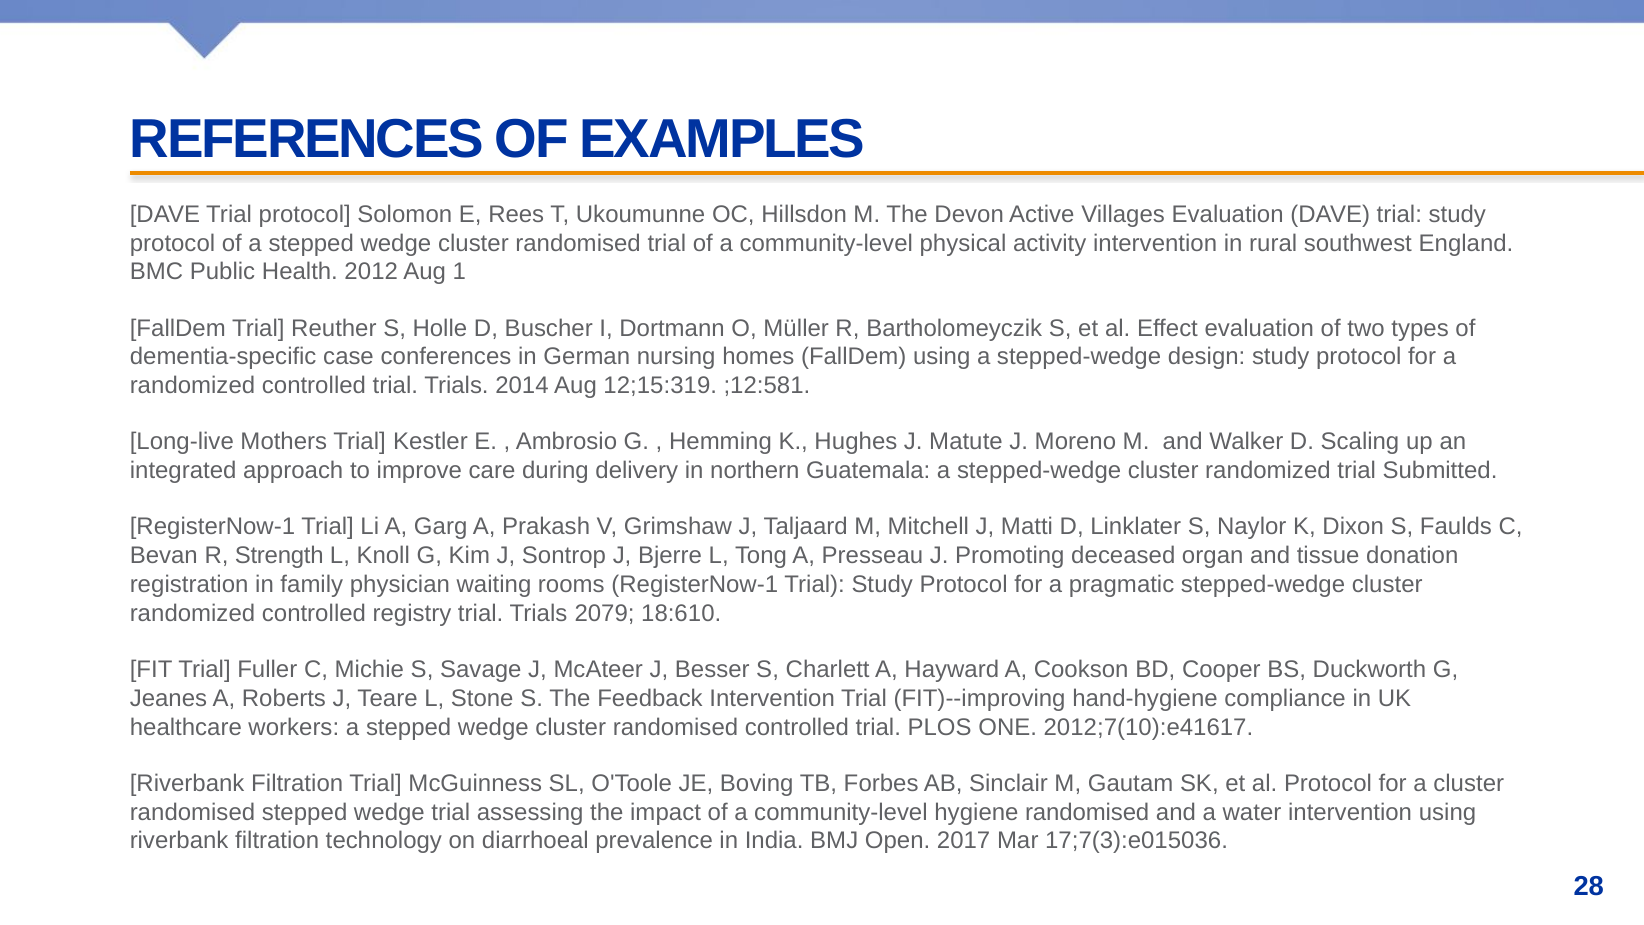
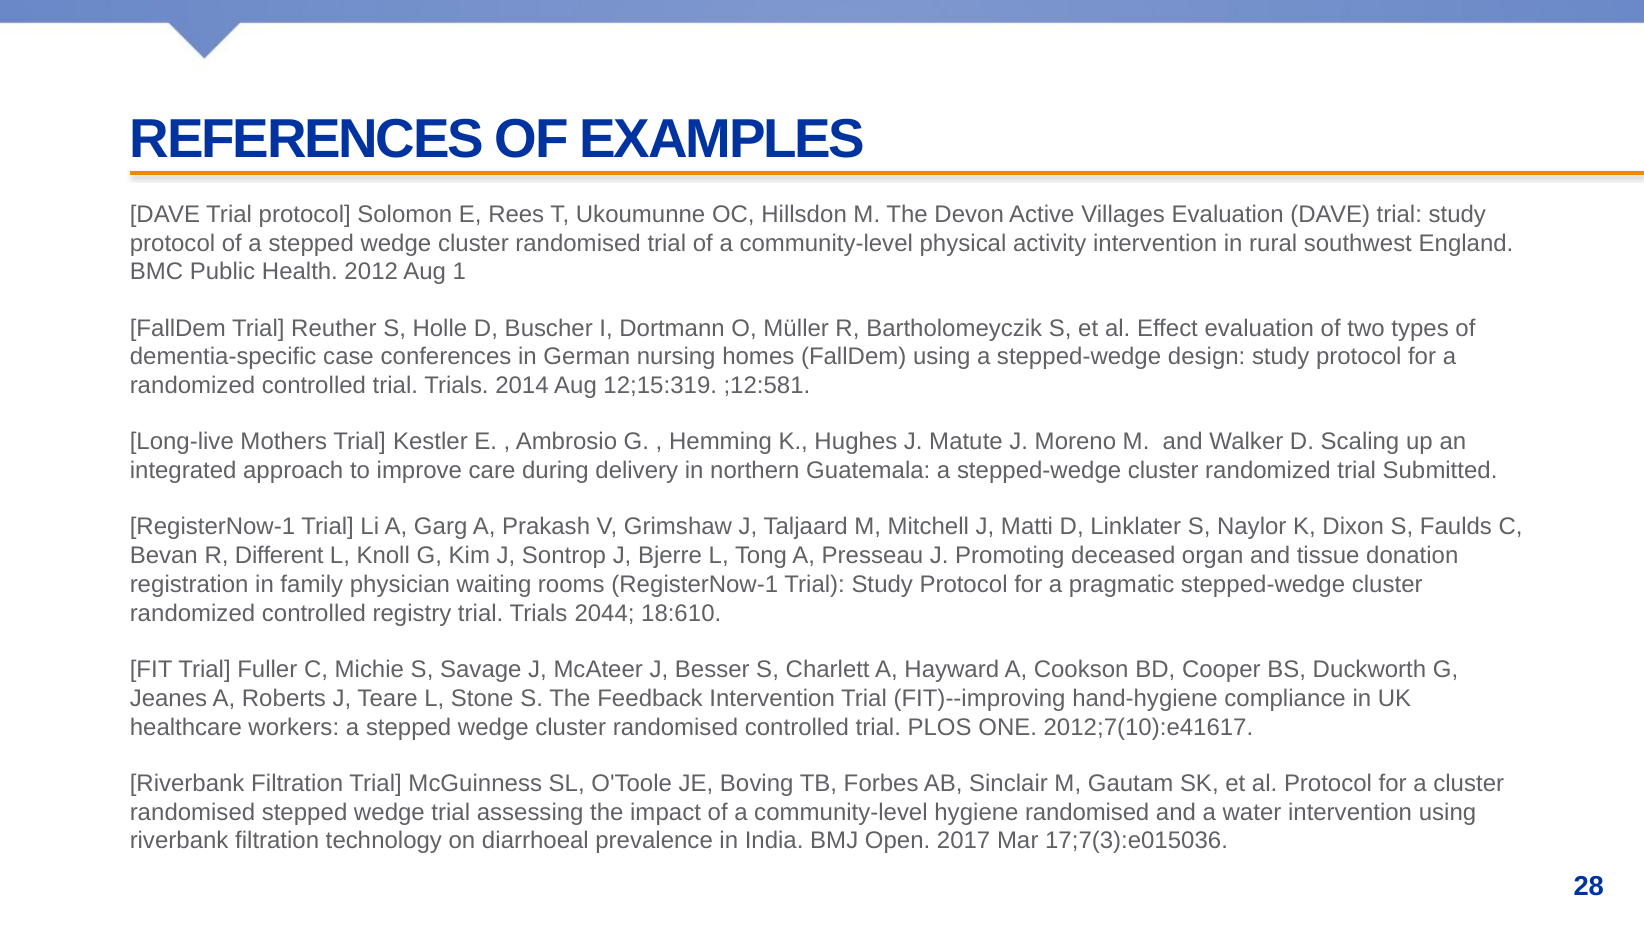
Strength: Strength -> Different (279, 556)
2079: 2079 -> 2044 (605, 613)
